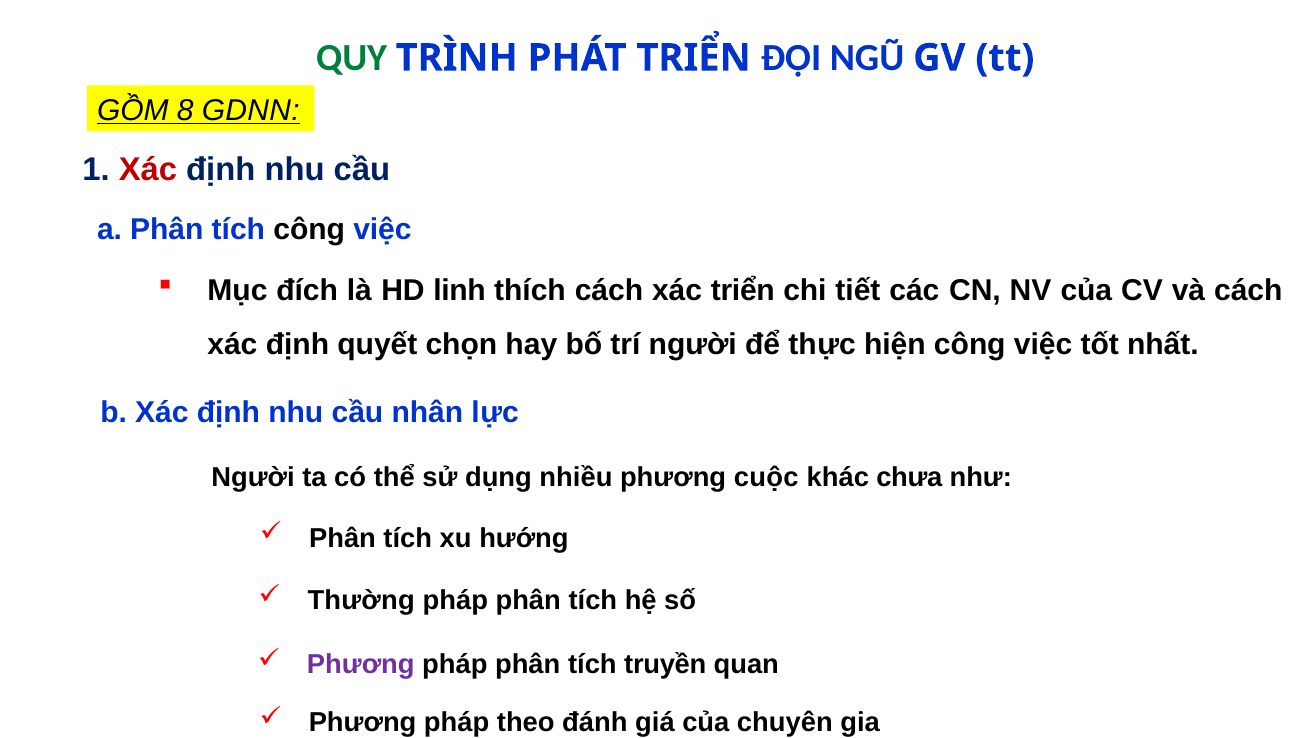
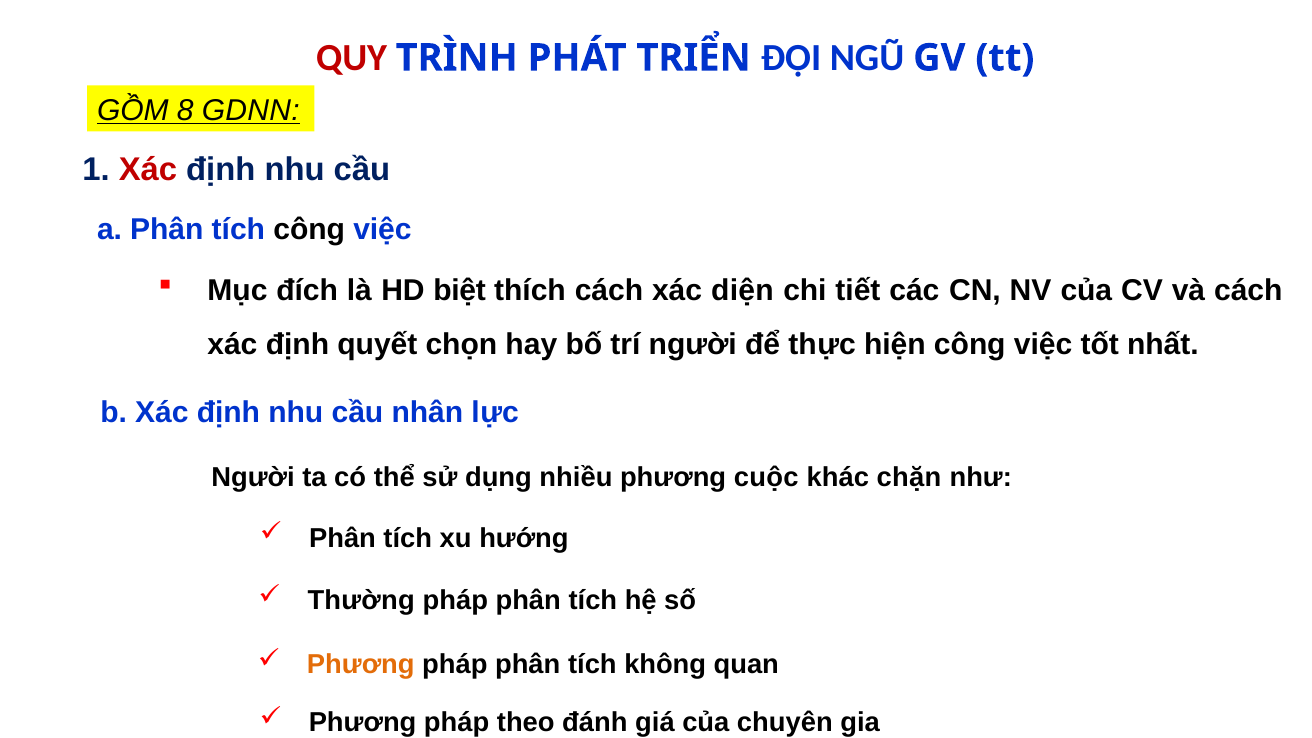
QUY colour: green -> red (352, 58)
linh: linh -> biệt (460, 290)
xác triển: triển -> diện (743, 290)
chưa: chưa -> chặn (909, 477)
Phương colour: purple -> orange (361, 665)
truyền: truyền -> không (665, 665)
